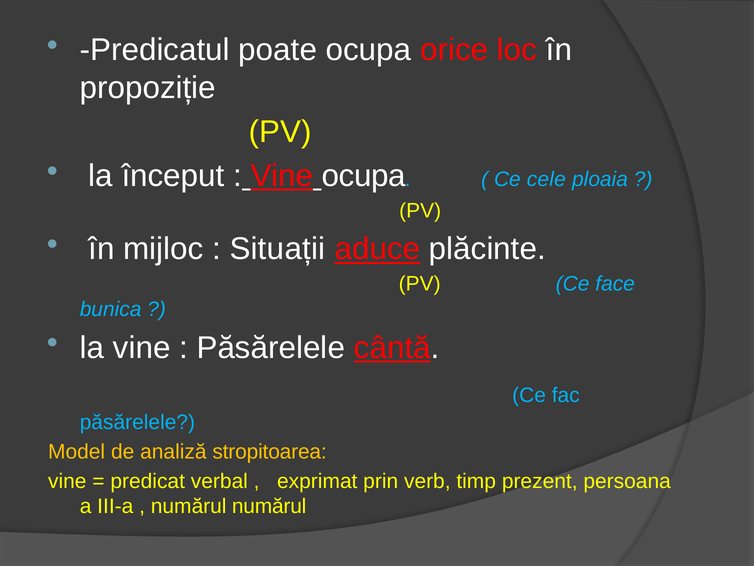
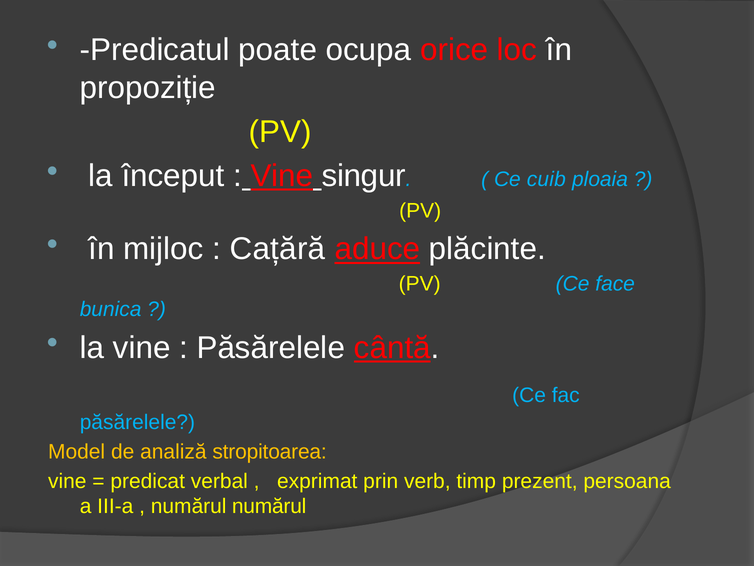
Vine ocupa: ocupa -> singur (364, 176)
cele: cele -> cuib (546, 179)
Situații: Situații -> Cațără (277, 249)
